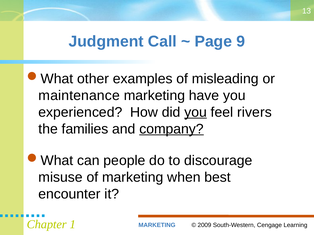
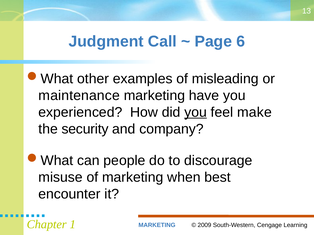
9: 9 -> 6 (241, 42)
rivers: rivers -> make (254, 112)
families: families -> security (85, 129)
company underline: present -> none (172, 129)
